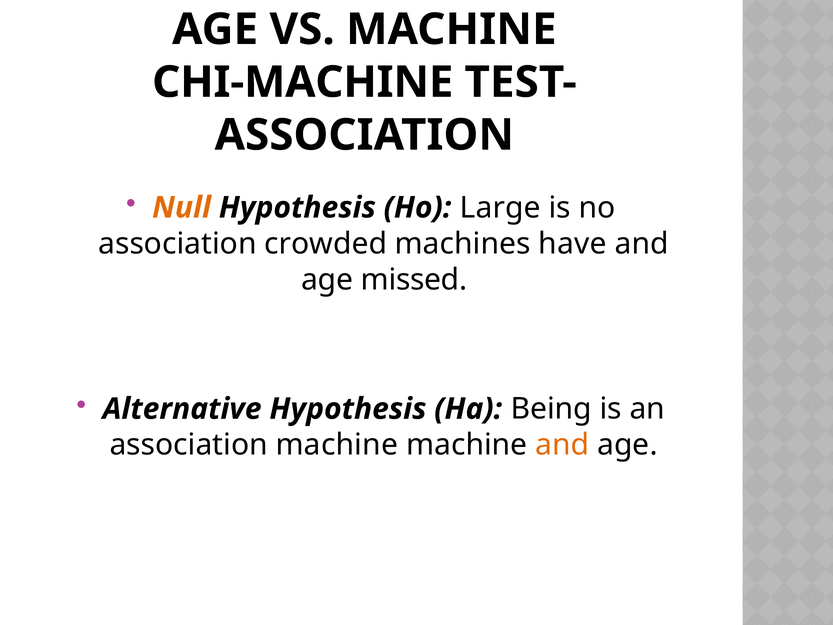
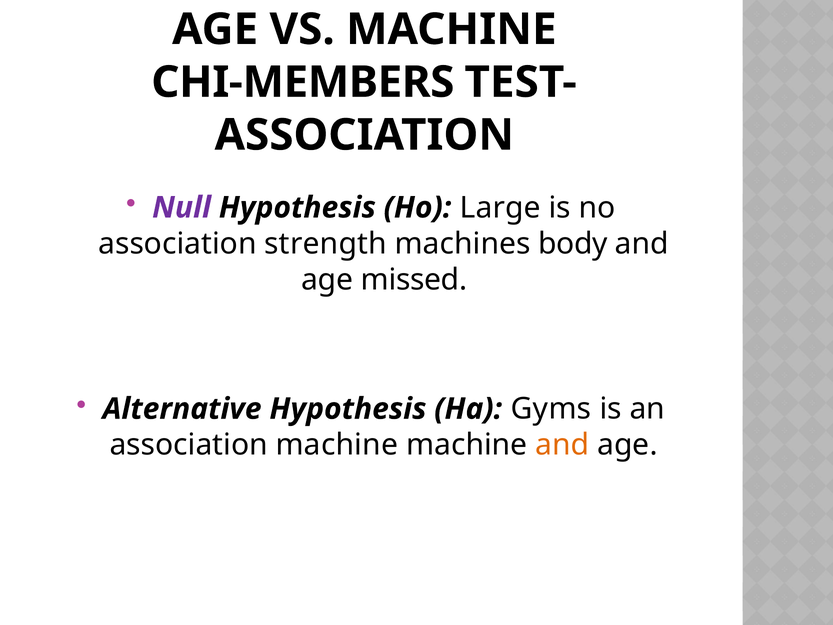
CHI-MACHINE: CHI-MACHINE -> CHI-MEMBERS (303, 82)
Null colour: orange -> purple (182, 208)
crowded: crowded -> strength (326, 244)
have: have -> body (573, 244)
Being: Being -> Gyms (551, 409)
